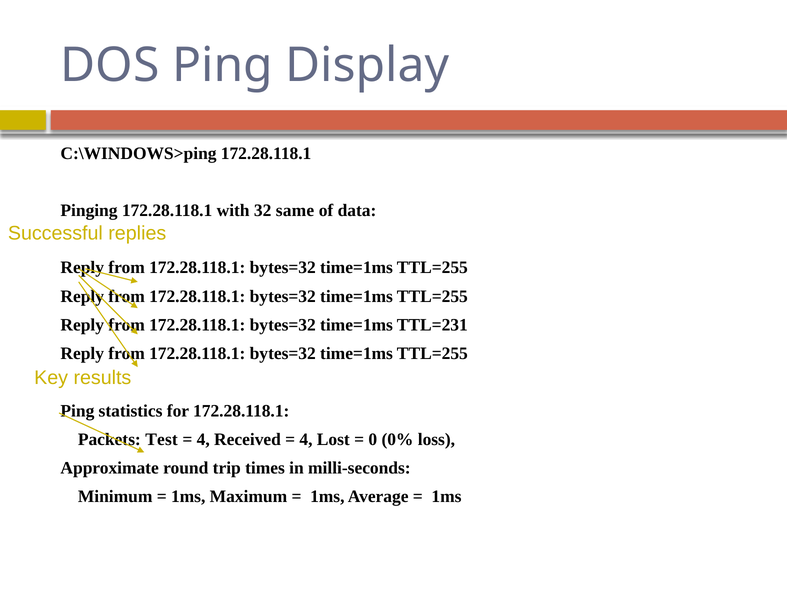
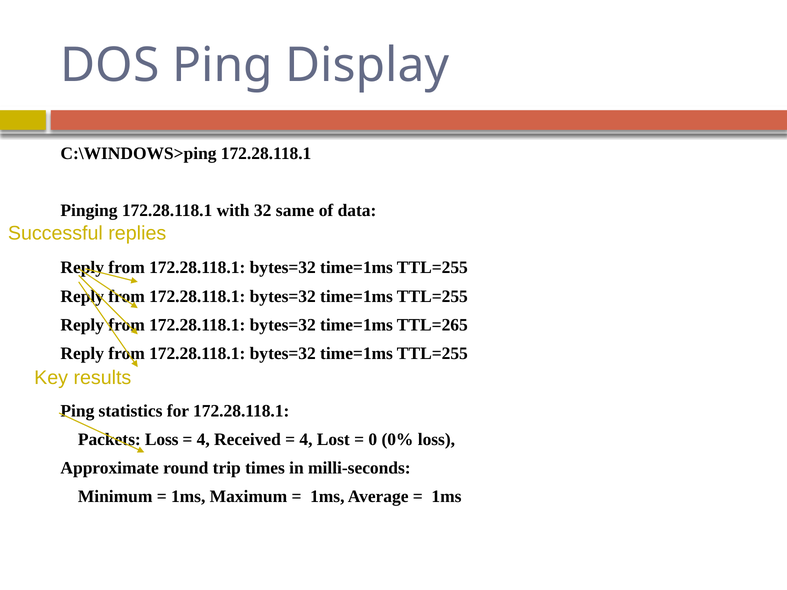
TTL=231: TTL=231 -> TTL=265 (432, 325)
Packets Test: Test -> Loss (162, 440)
